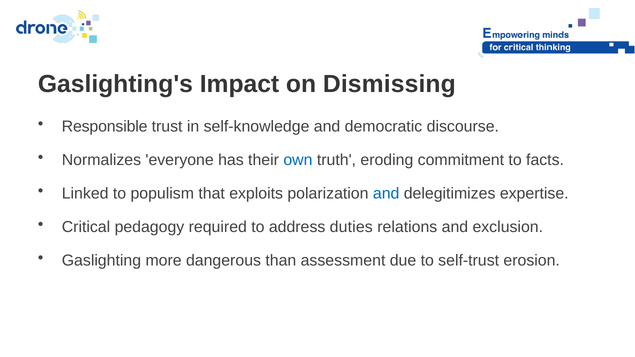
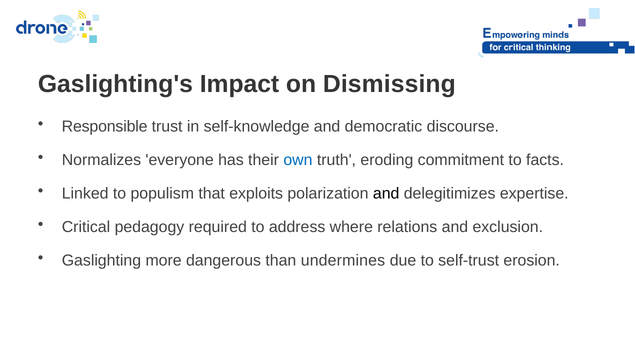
and colour: blue -> black (386, 194)
duties: duties -> where (351, 227)
assessment: assessment -> undermines (343, 261)
